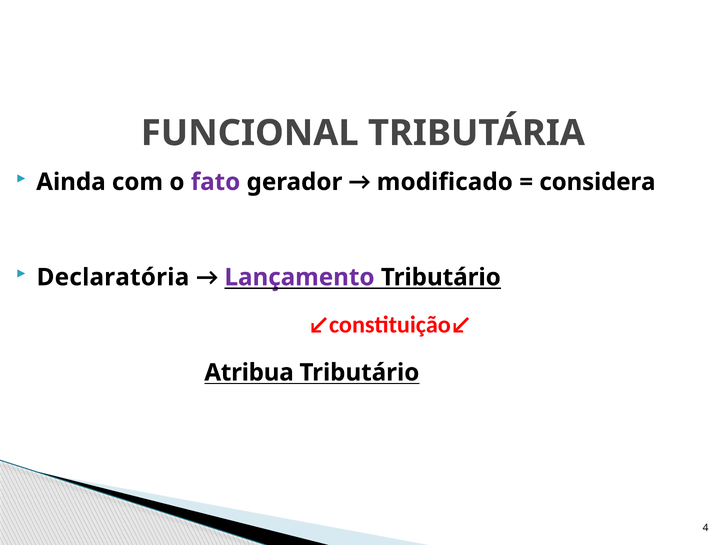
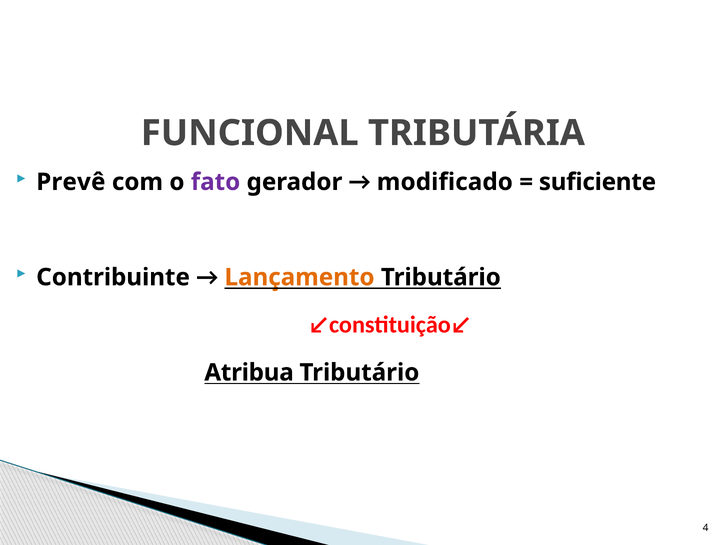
Ainda: Ainda -> Prevê (71, 182)
considera: considera -> suficiente (597, 182)
Declaratória: Declaratória -> Contribuinte (113, 277)
Lançamento colour: purple -> orange (300, 277)
